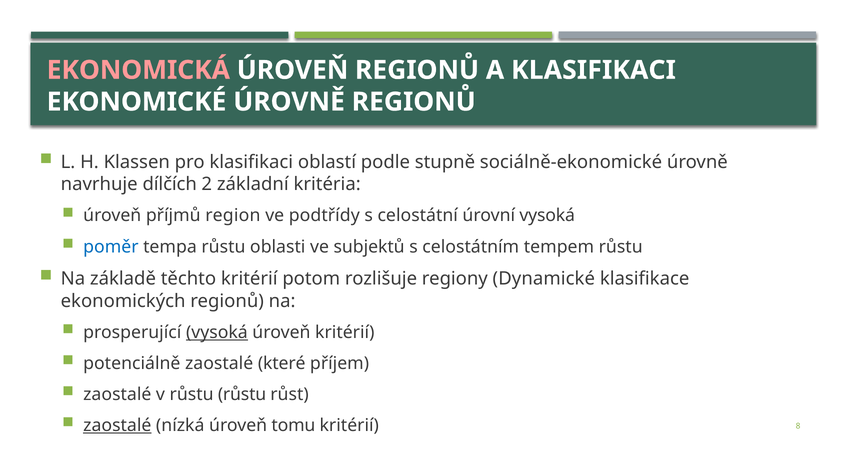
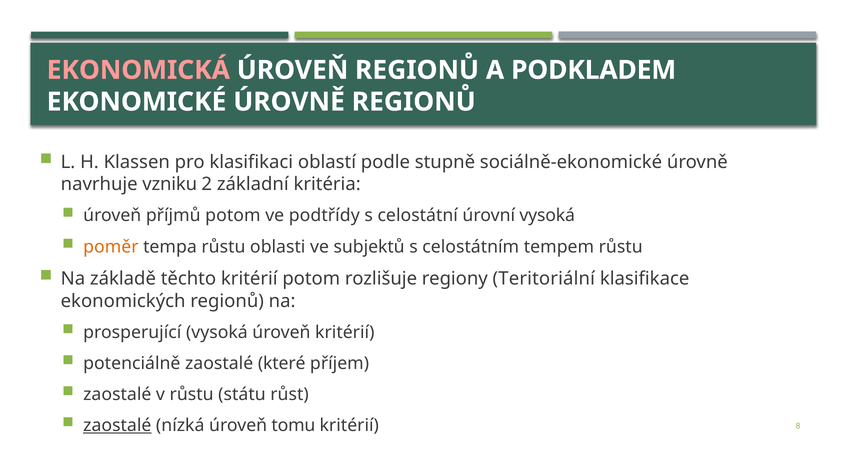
A KLASIFIKACI: KLASIFIKACI -> PODKLADEM (594, 70)
dílčích: dílčích -> vzniku (170, 184)
příjmů region: region -> potom (233, 216)
poměr colour: blue -> orange (111, 247)
Dynamické: Dynamické -> Teritoriální (544, 279)
vysoká underline: present -> none (217, 333)
růstu růstu: růstu -> státu (242, 395)
